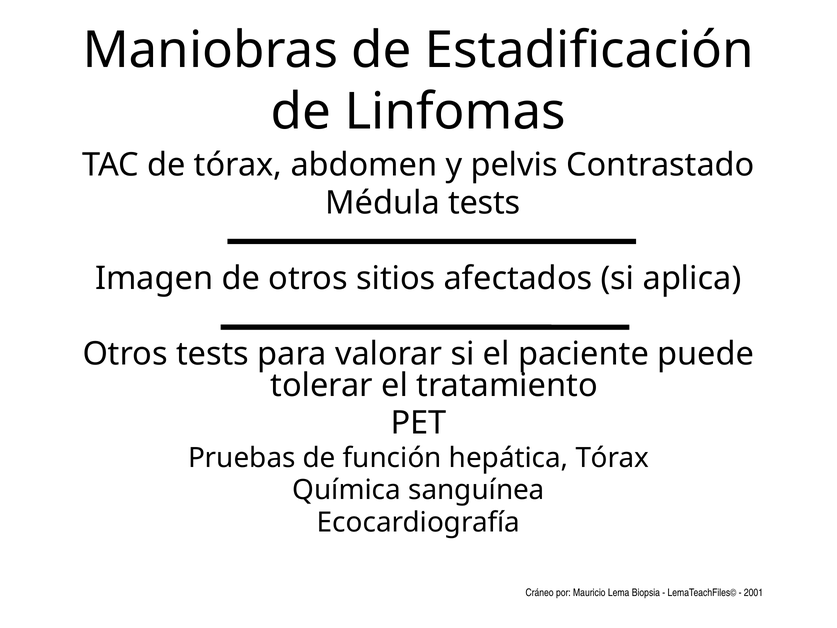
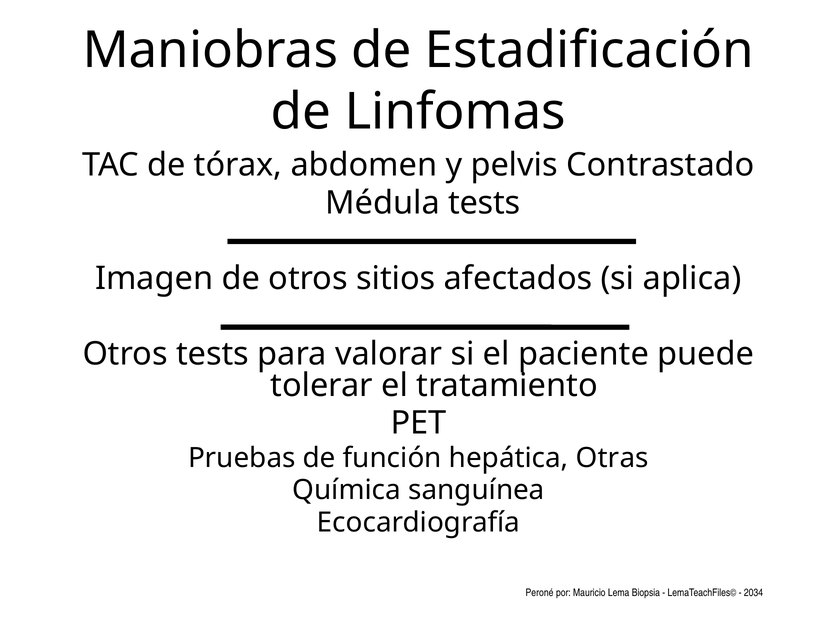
hepática Tórax: Tórax -> Otras (612, 458)
Cráneo: Cráneo -> Peroné (540, 592)
2001: 2001 -> 2034 (753, 592)
